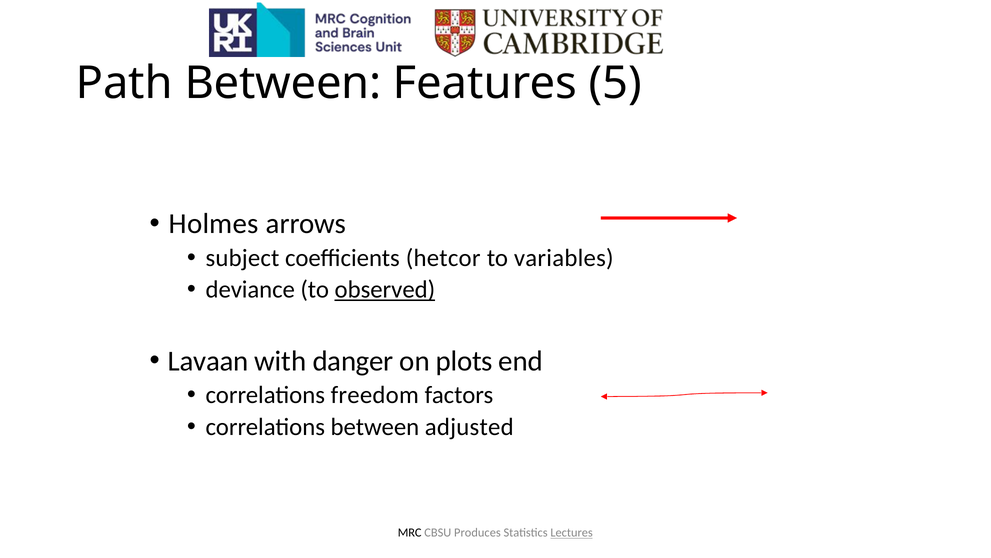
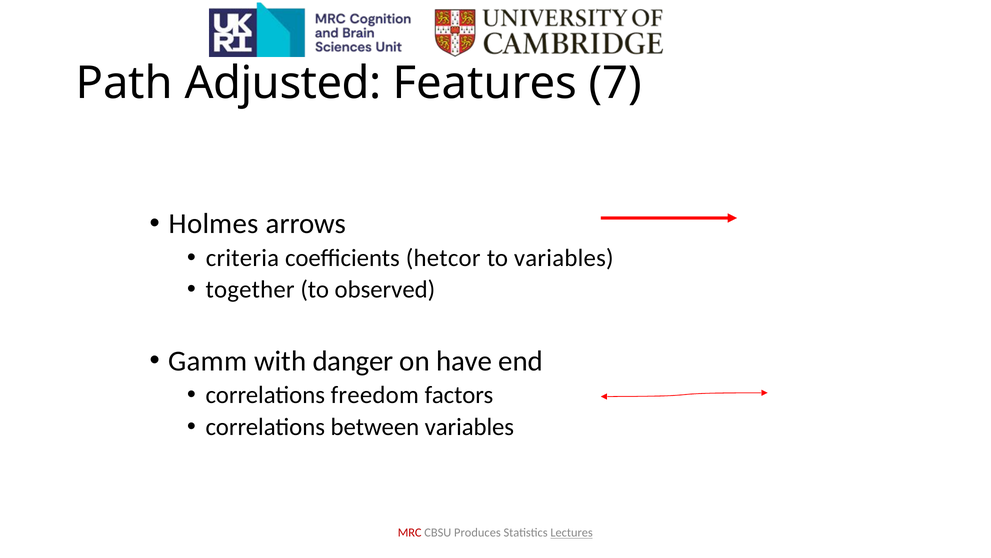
Path Between: Between -> Adjusted (283, 83)
5: 5 -> 7 (615, 83)
subject: subject -> criteria (242, 258)
deviance: deviance -> together (250, 289)
observed underline: present -> none (385, 289)
Lavaan: Lavaan -> Gamm (208, 361)
plots: plots -> have (464, 361)
between adjusted: adjusted -> variables (469, 427)
MRC colour: black -> red (410, 532)
